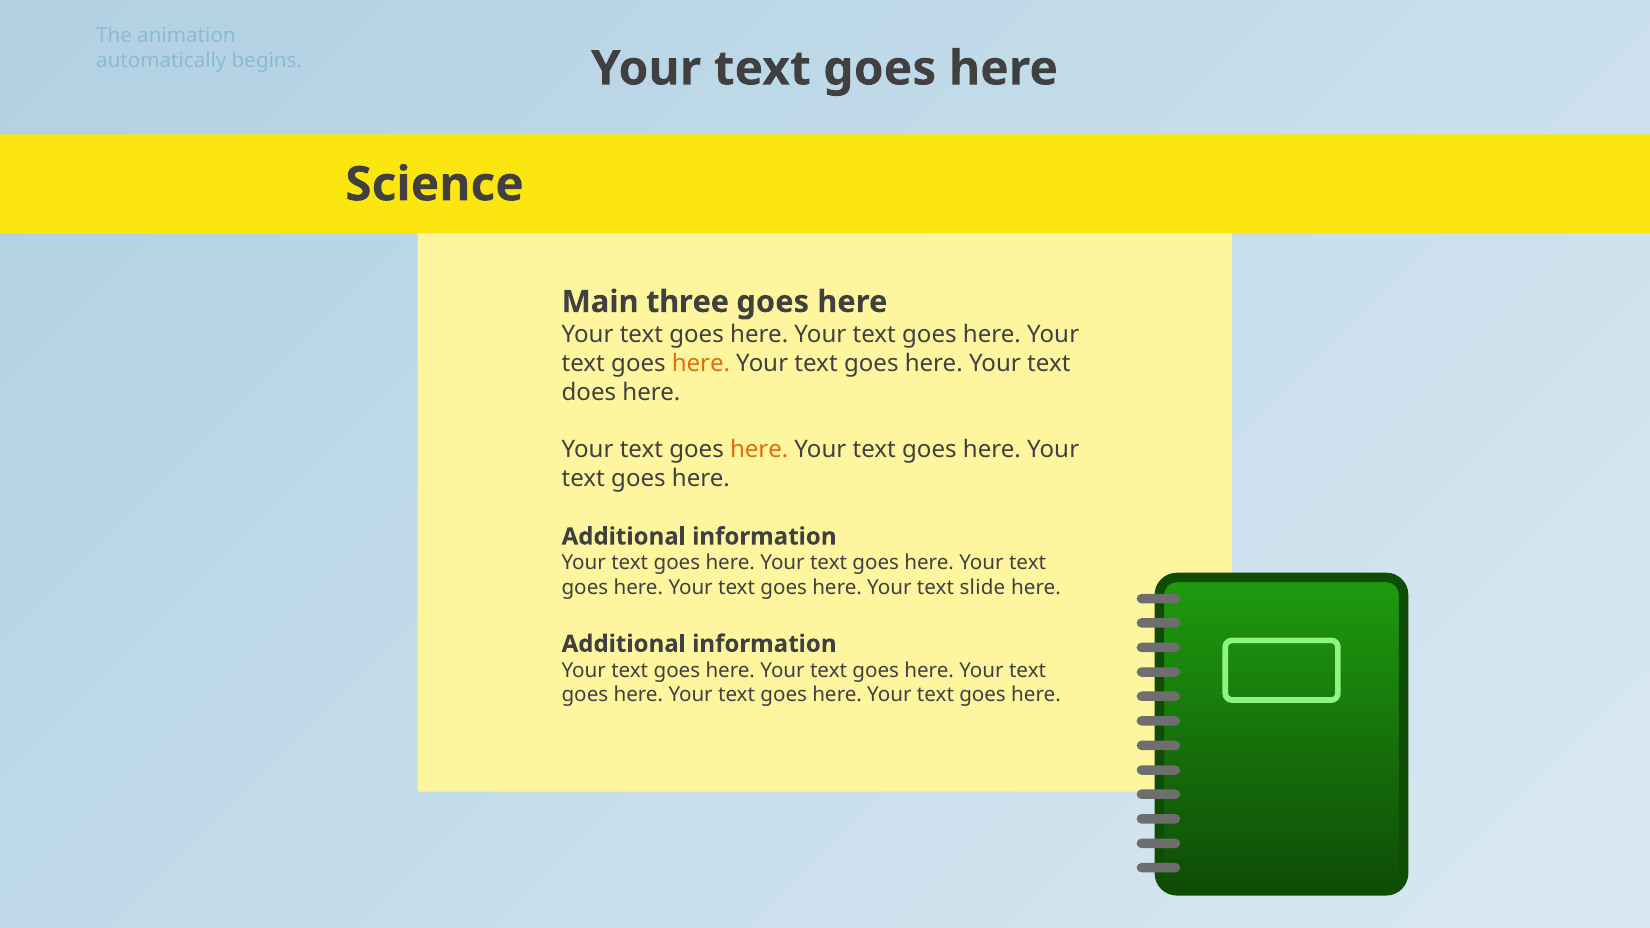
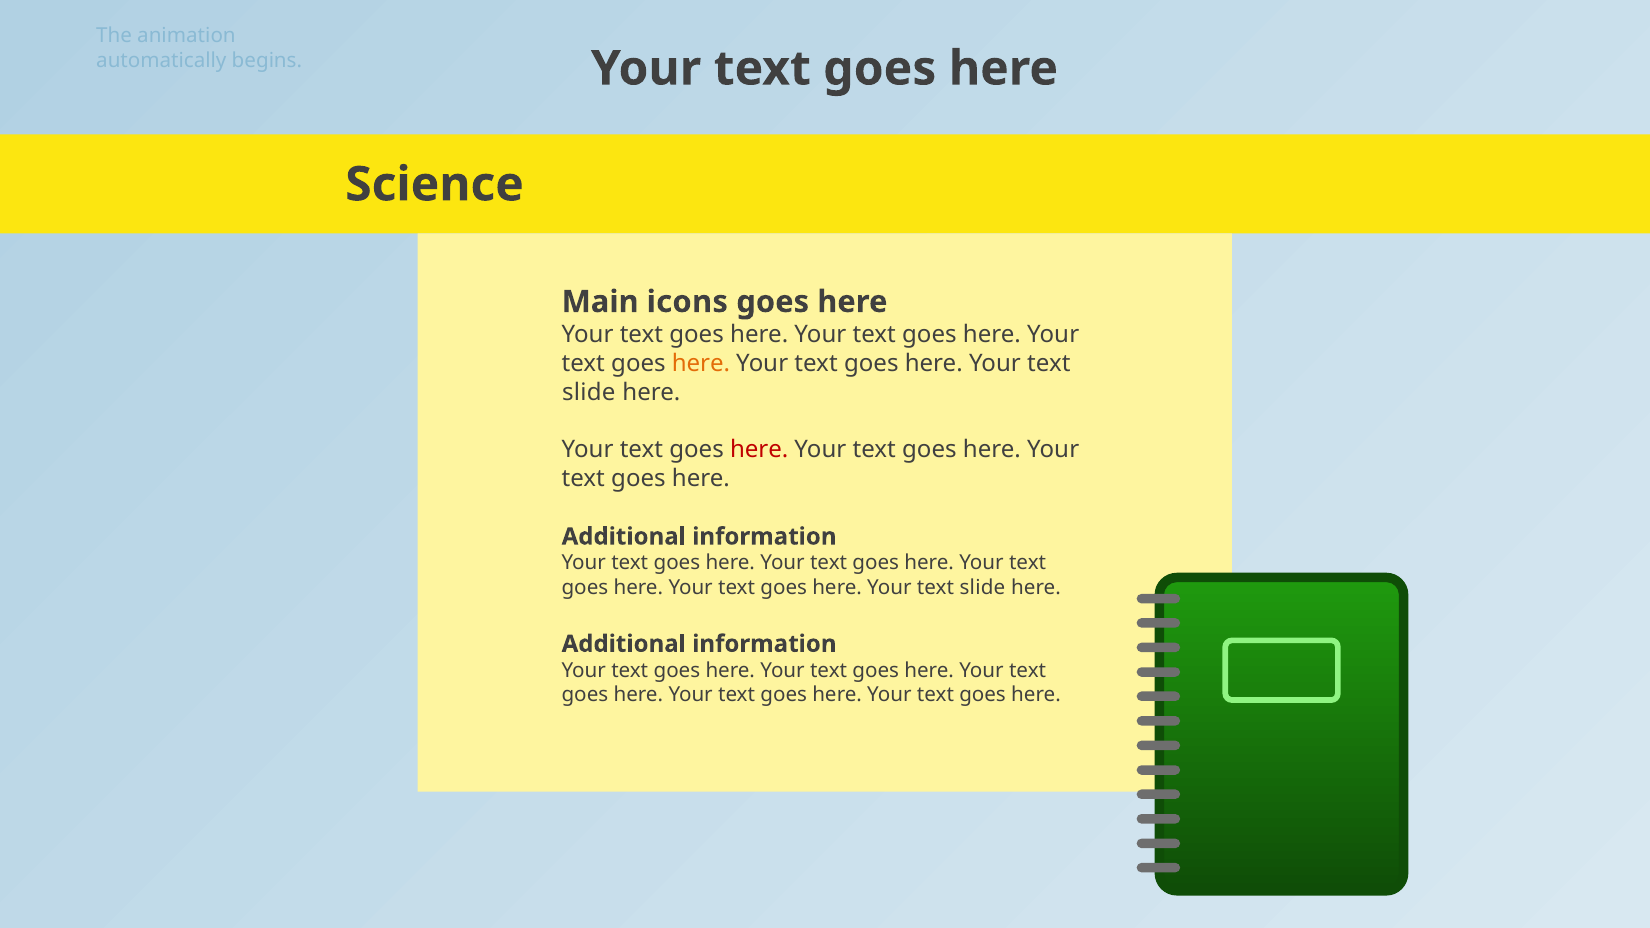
three: three -> icons (687, 302)
does: does -> slide (589, 392)
here colour: orange -> red (759, 450)
